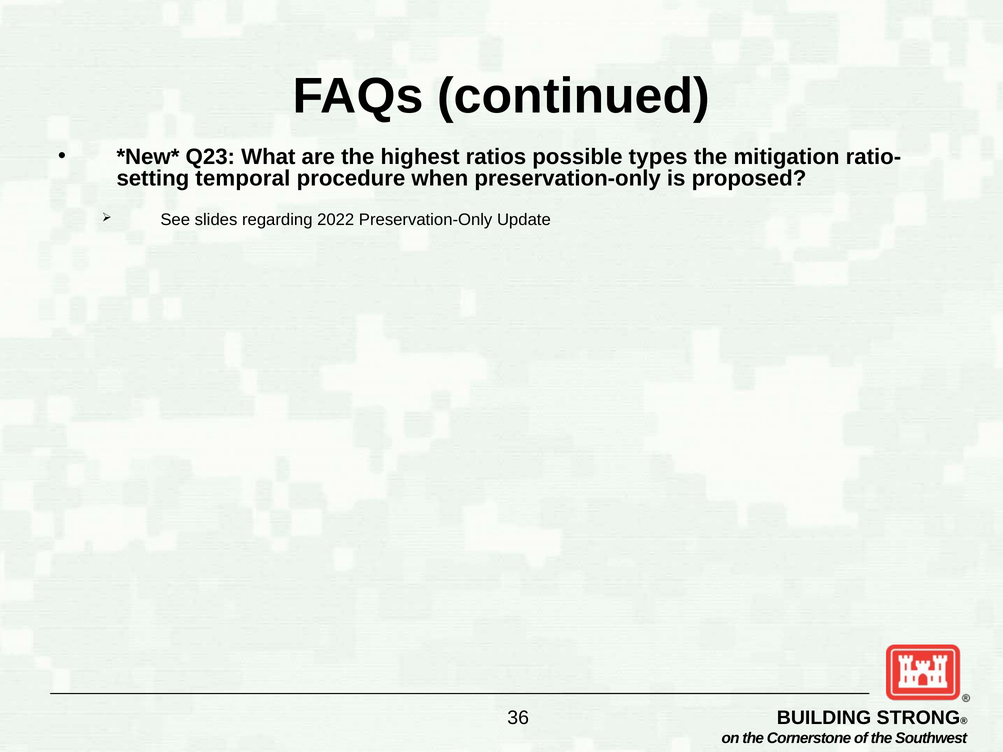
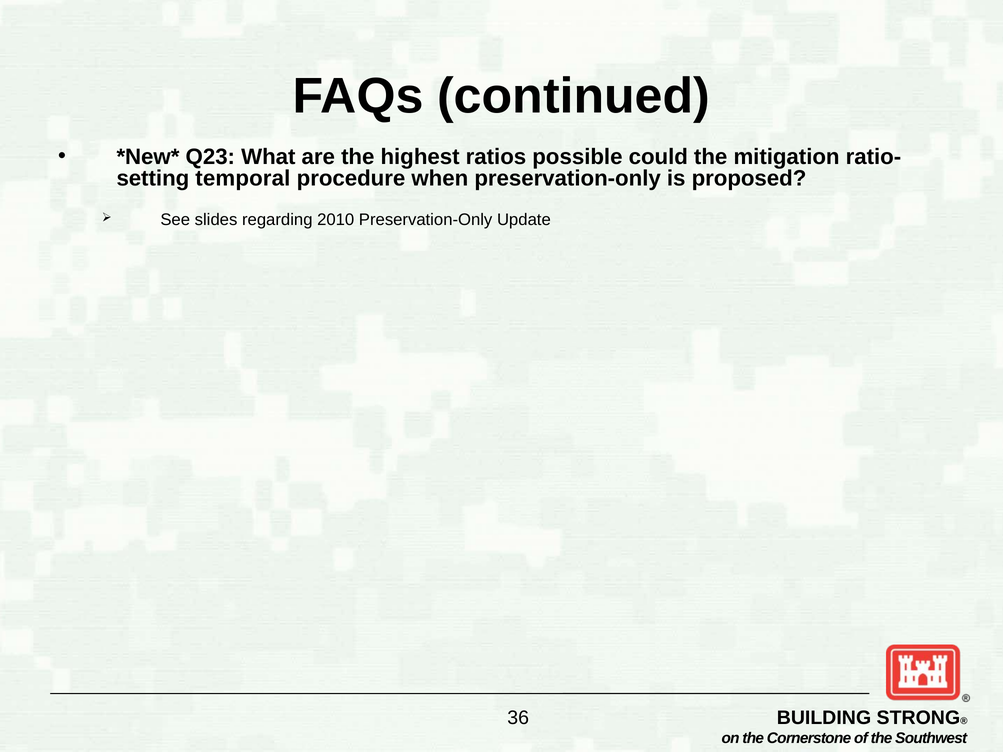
types: types -> could (658, 157)
2022: 2022 -> 2010 (336, 220)
